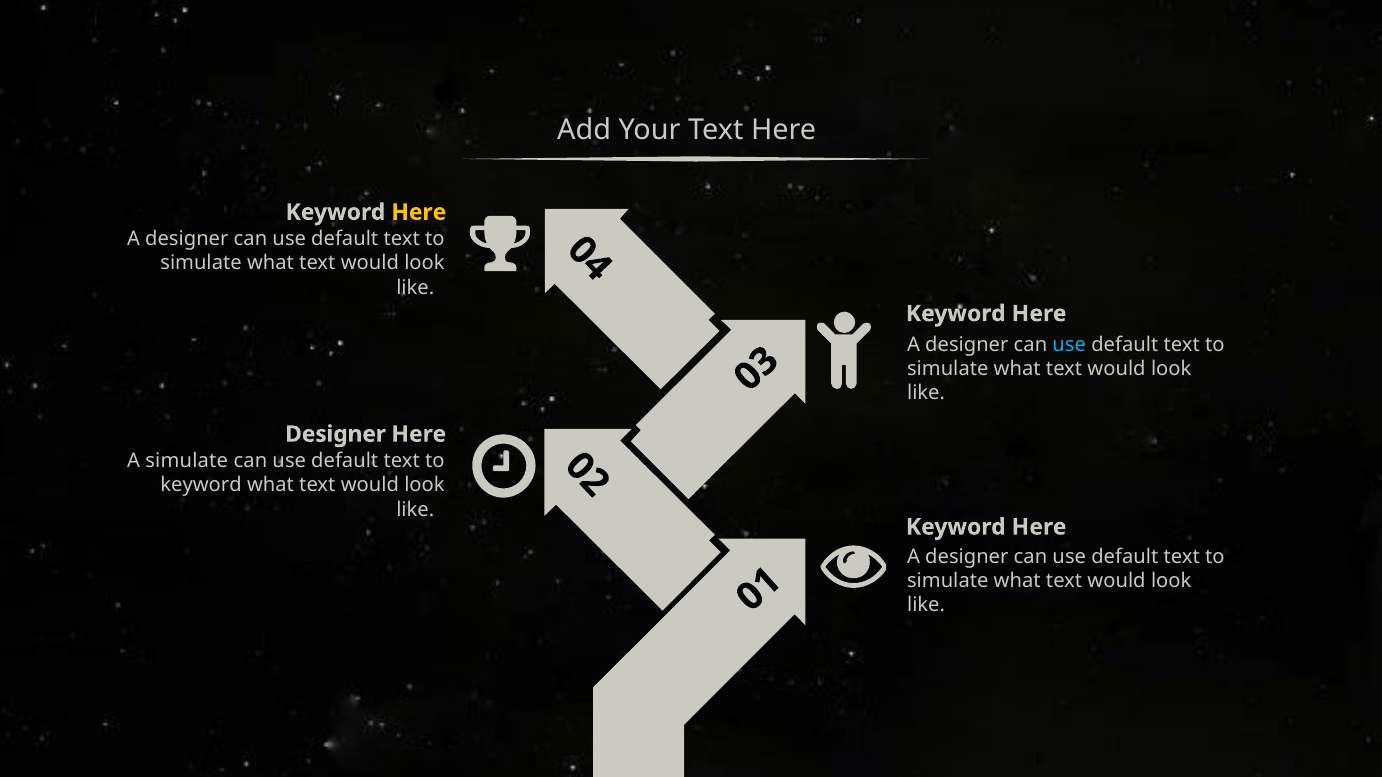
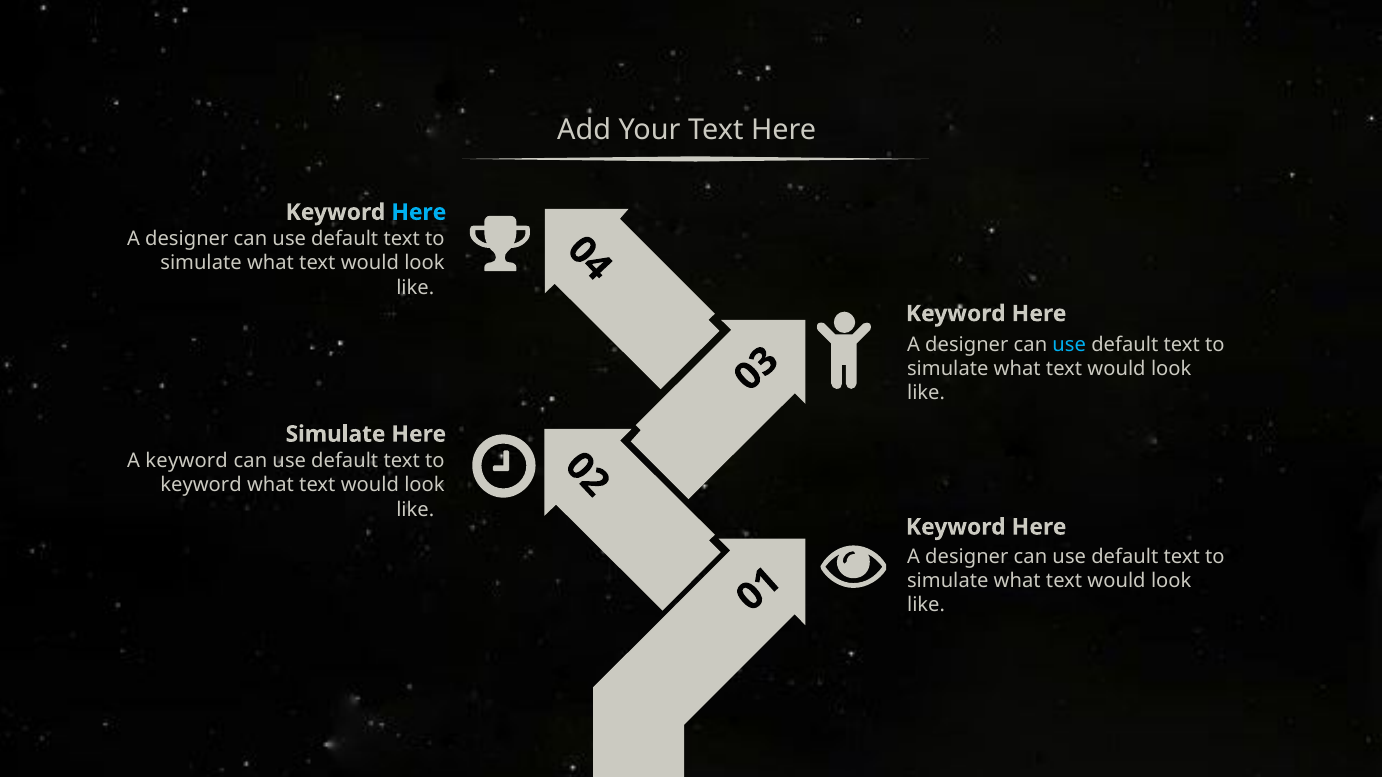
Here colour: yellow -> light blue (419, 212)
Designer: Designer -> Simulate (336, 434)
A simulate: simulate -> keyword (187, 461)
